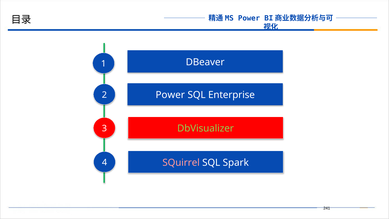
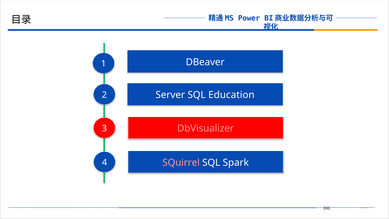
Power: Power -> Server (170, 95)
Enterprise: Enterprise -> Education (231, 95)
DbVisualizer colour: light green -> pink (206, 128)
